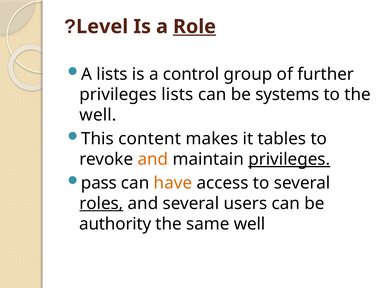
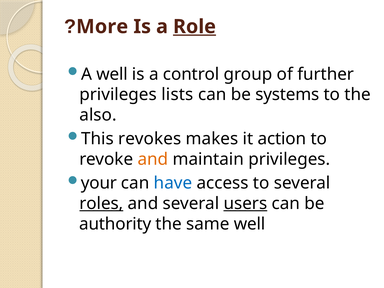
Level: Level -> More (102, 27)
A lists: lists -> well (112, 74)
well: well -> also (98, 115)
content: content -> revokes (150, 139)
tables: tables -> action (282, 139)
privileges underline: present -> none (289, 159)
pass: pass -> your (99, 183)
have colour: orange -> blue (173, 183)
users underline: none -> present (245, 203)
